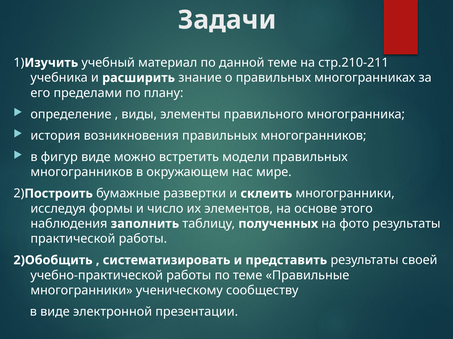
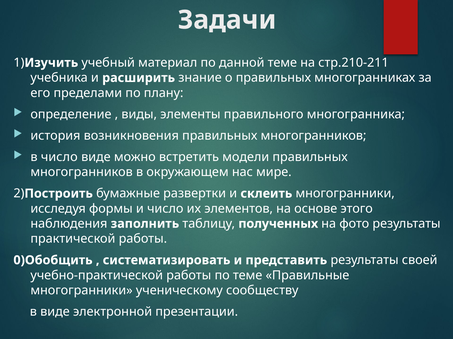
в фигур: фигур -> число (59, 157)
2)Обобщить: 2)Обобщить -> 0)Обобщить (53, 261)
